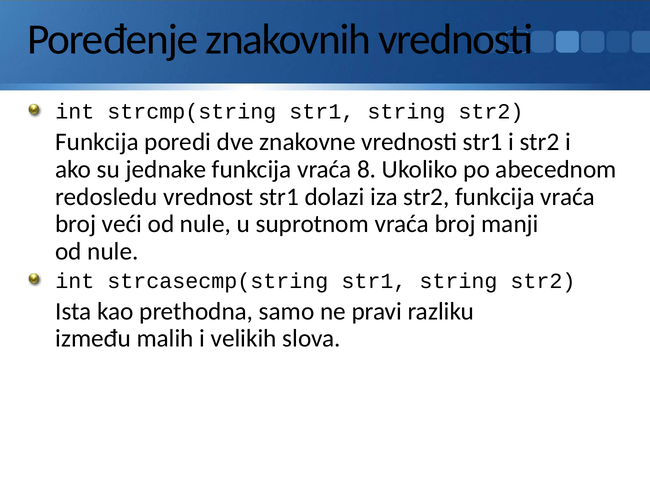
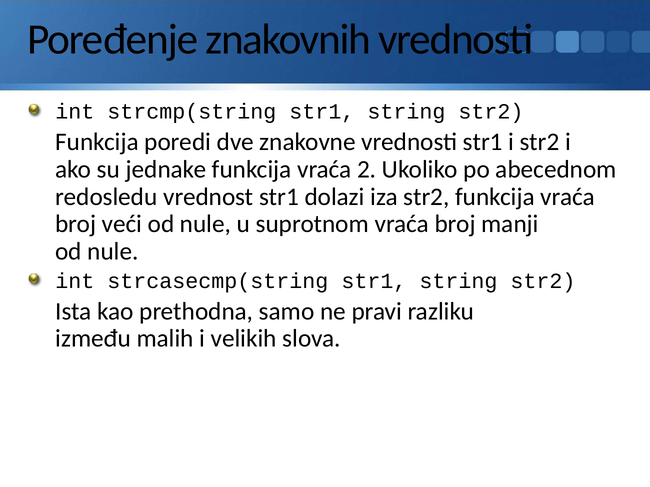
8: 8 -> 2 (367, 170)
